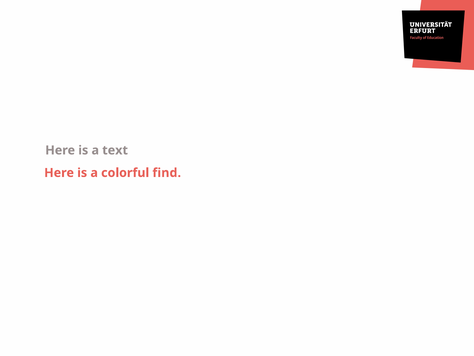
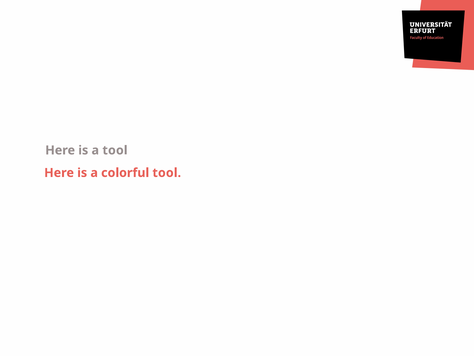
a text: text -> tool (115, 150)
colorful find: find -> tool (167, 173)
